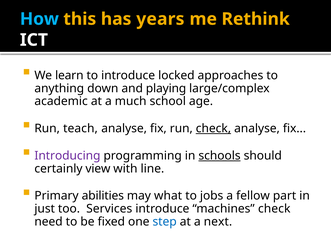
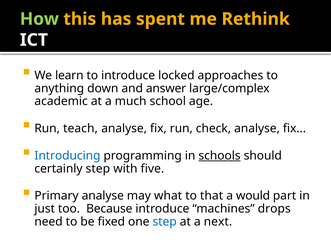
How colour: light blue -> light green (39, 19)
years: years -> spent (160, 19)
playing: playing -> answer (166, 88)
check underline: present -> none (213, 129)
Introducing colour: purple -> blue (67, 156)
certainly view: view -> step (98, 169)
line: line -> five (152, 169)
Primary abilities: abilities -> analyse (103, 196)
jobs: jobs -> that (212, 196)
fellow: fellow -> would (253, 196)
Services: Services -> Because (109, 209)
machines check: check -> drops (274, 209)
